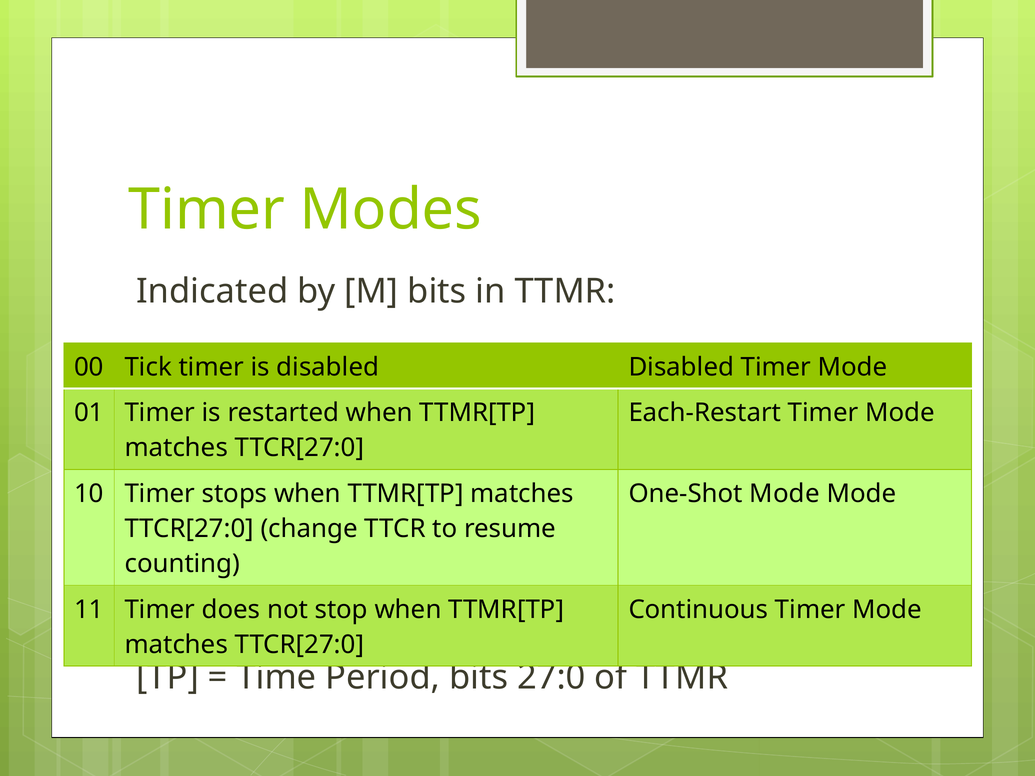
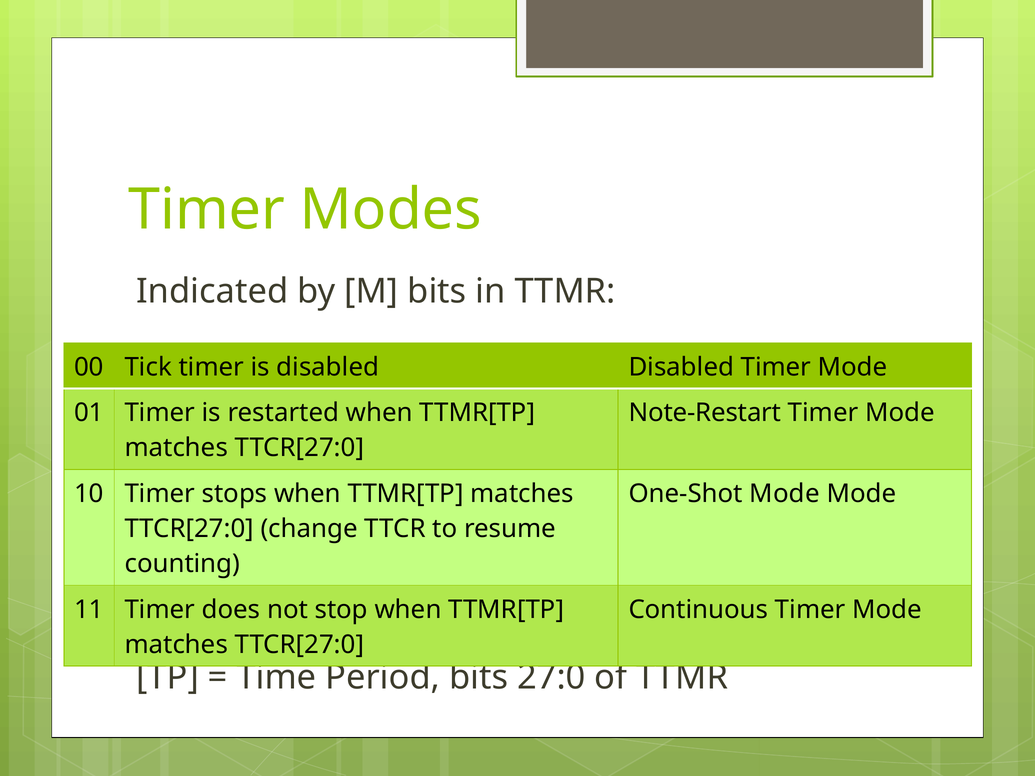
Each-Restart: Each-Restart -> Note-Restart (705, 413)
